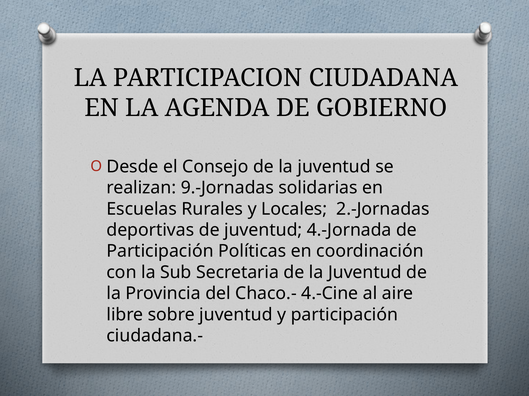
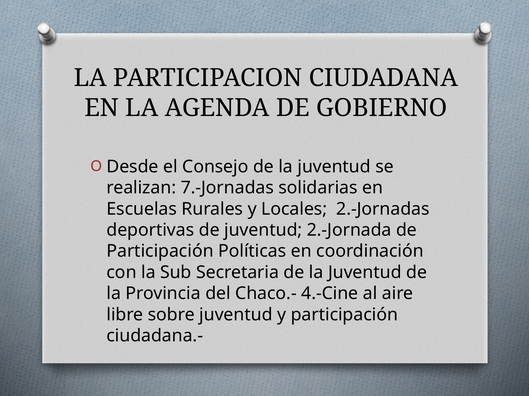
9.-Jornadas: 9.-Jornadas -> 7.-Jornadas (227, 188)
4.-Jornada: 4.-Jornada -> 2.-Jornada (349, 231)
